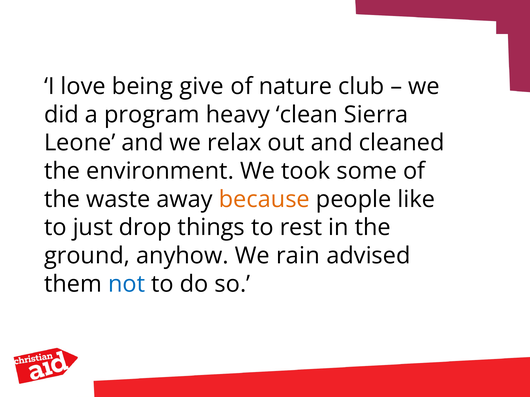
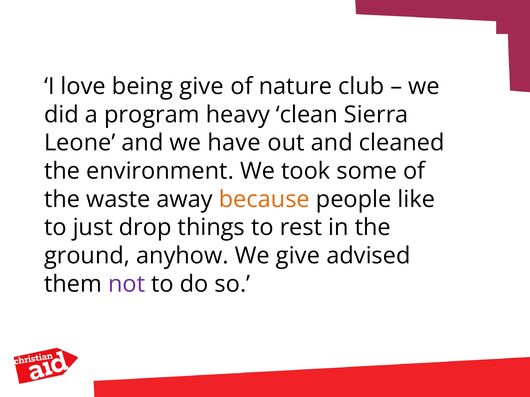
relax: relax -> have (234, 143)
We rain: rain -> give (298, 256)
not colour: blue -> purple (127, 284)
